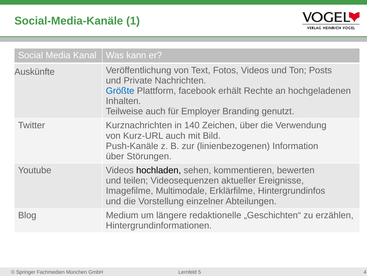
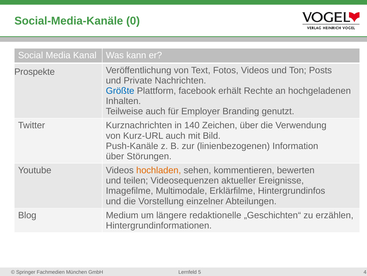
1: 1 -> 0 (133, 21)
Auskünfte: Auskünfte -> Prospekte (35, 72)
hochladen colour: black -> orange (159, 170)
